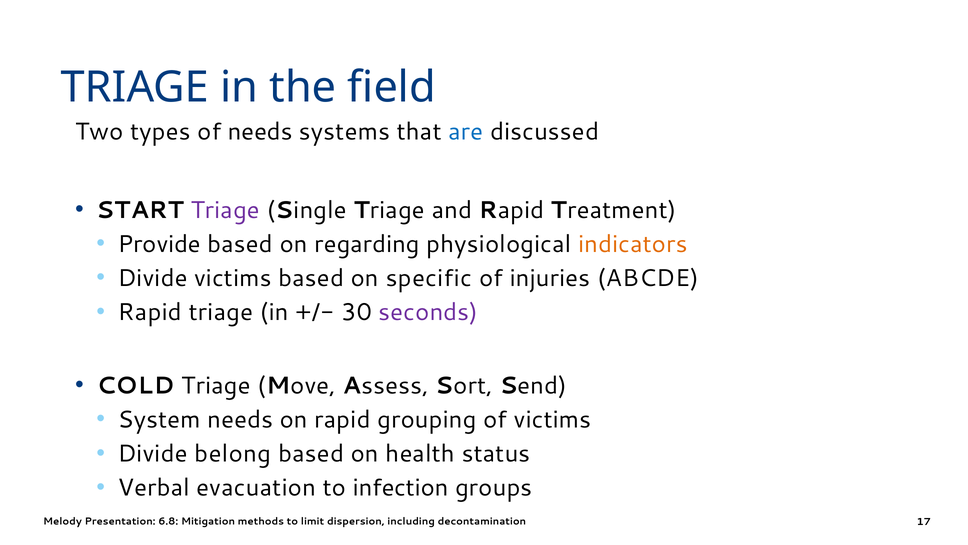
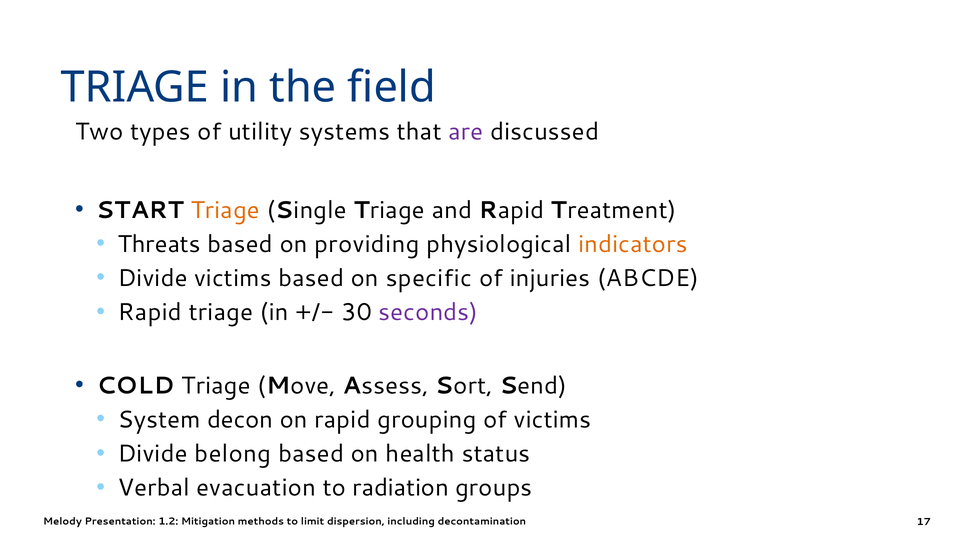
of needs: needs -> utility (260, 132)
are colour: blue -> purple (466, 132)
Triage colour: purple -> orange (225, 210)
Provide: Provide -> Threats (159, 244)
regarding: regarding -> providing (367, 244)
System needs: needs -> decon (240, 419)
infection: infection -> radiation (401, 488)
6.8: 6.8 -> 1.2 (168, 521)
